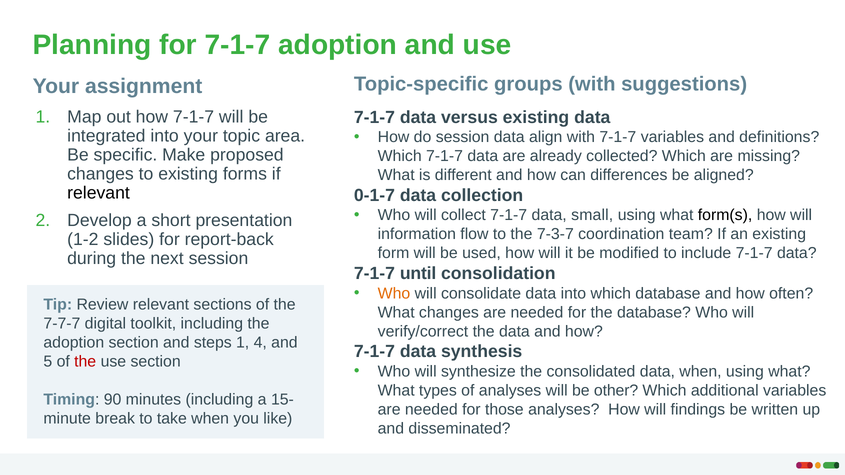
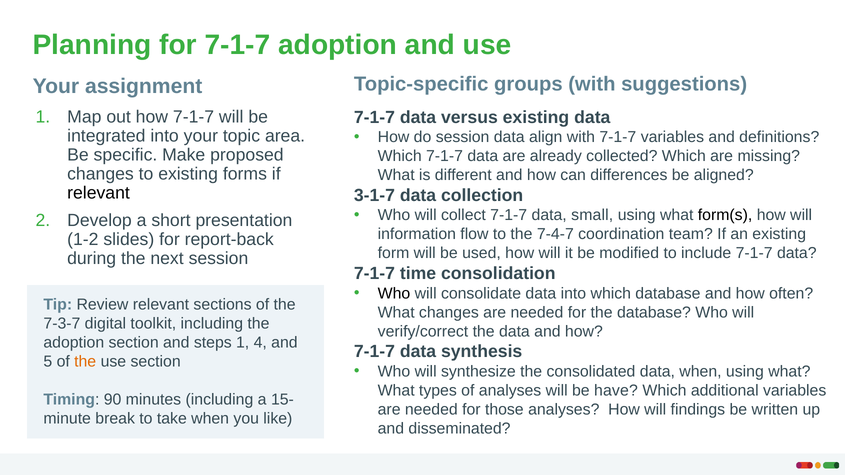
0-1-7: 0-1-7 -> 3-1-7 (374, 195)
7-3-7: 7-3-7 -> 7-4-7 (555, 234)
until: until -> time (418, 274)
Who colour: orange -> black (394, 294)
7-7-7: 7-7-7 -> 7-3-7 (62, 324)
the colour: red -> orange (85, 362)
other: other -> have (616, 391)
